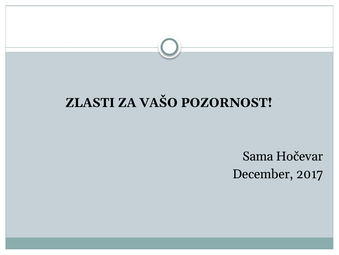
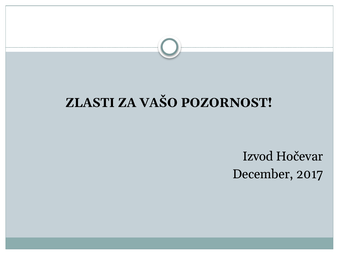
Sama: Sama -> Izvod (258, 156)
